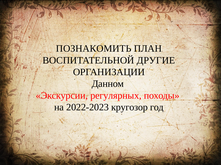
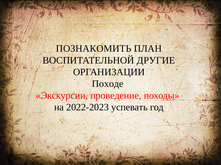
Данном: Данном -> Походе (108, 84)
регулярных: регулярных -> проведение (116, 96)
кругозор: кругозор -> успевать (129, 108)
